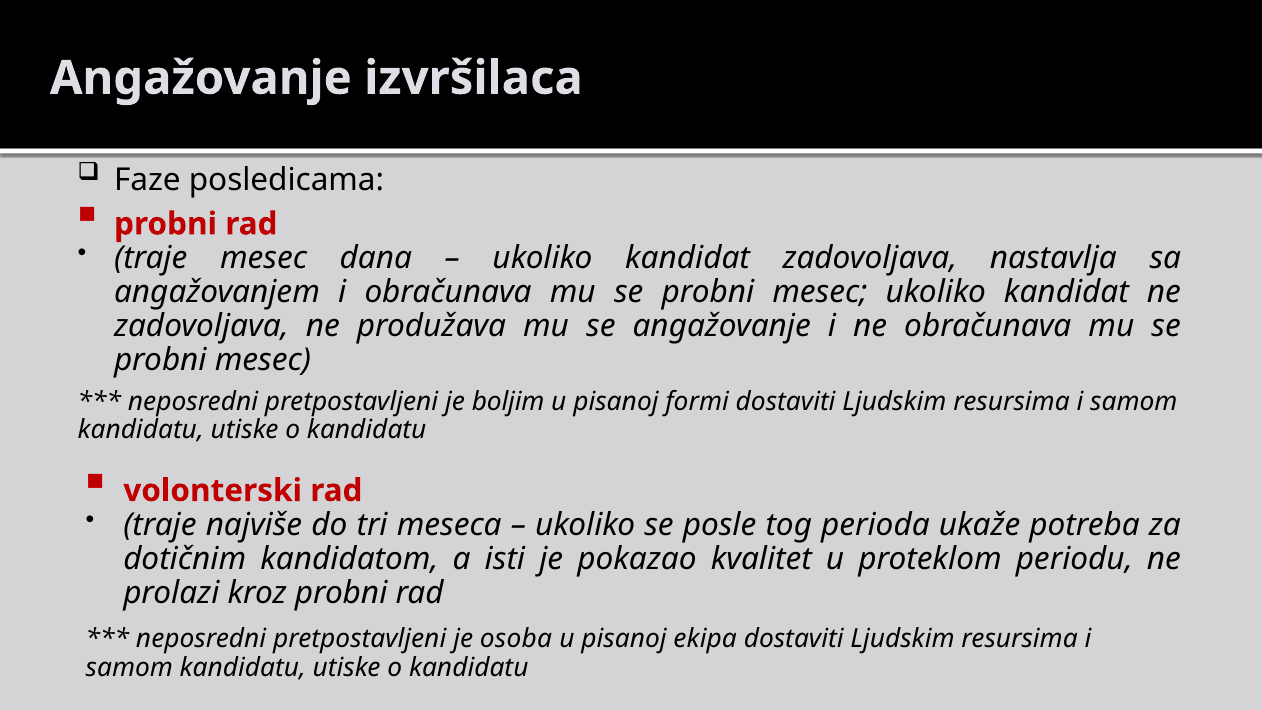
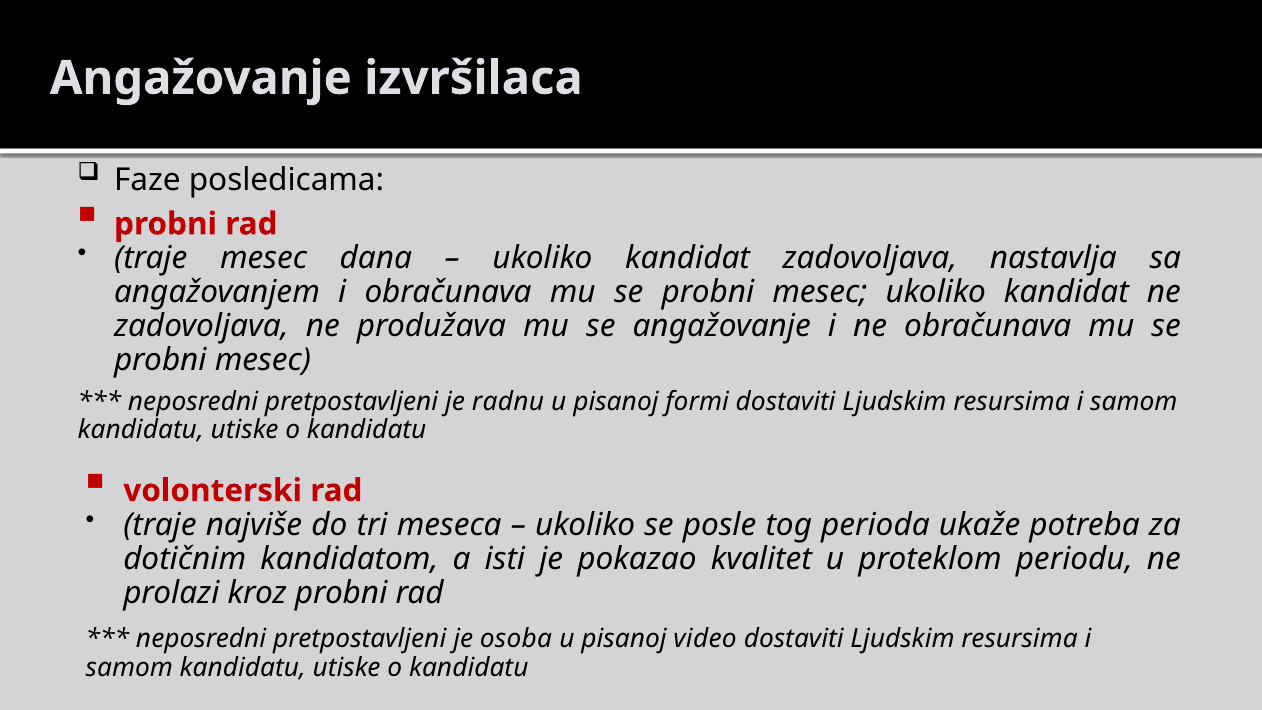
boljim: boljim -> radnu (508, 402)
ekipa: ekipa -> video (705, 639)
